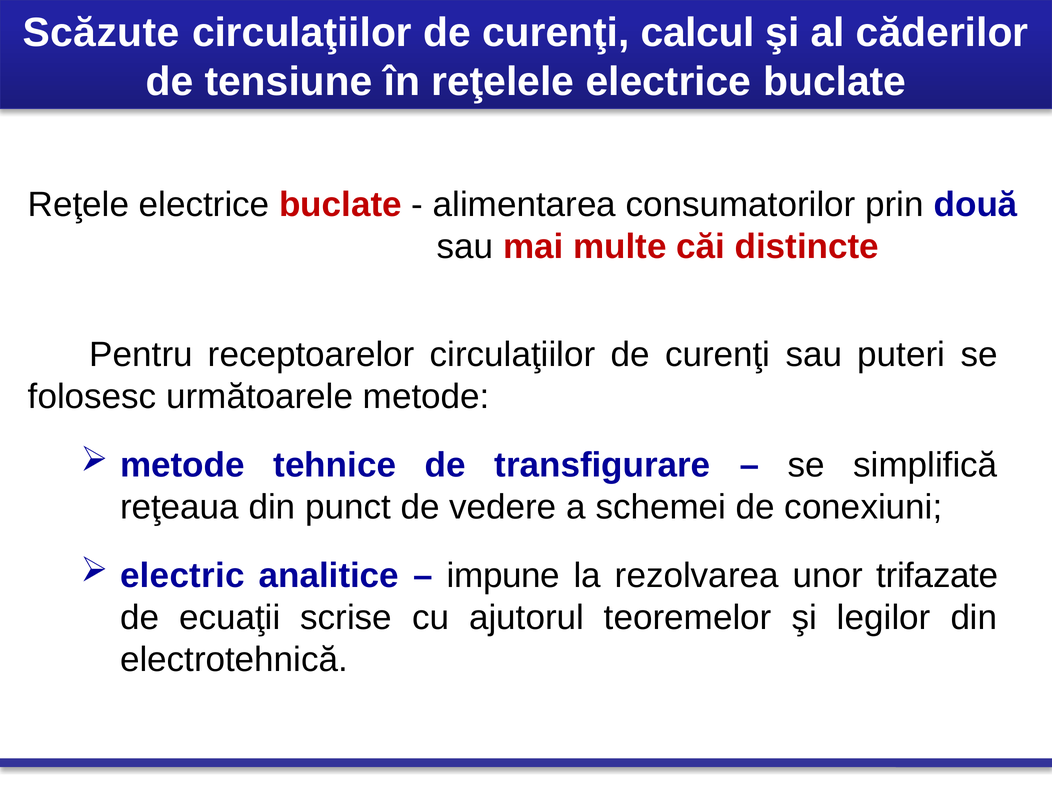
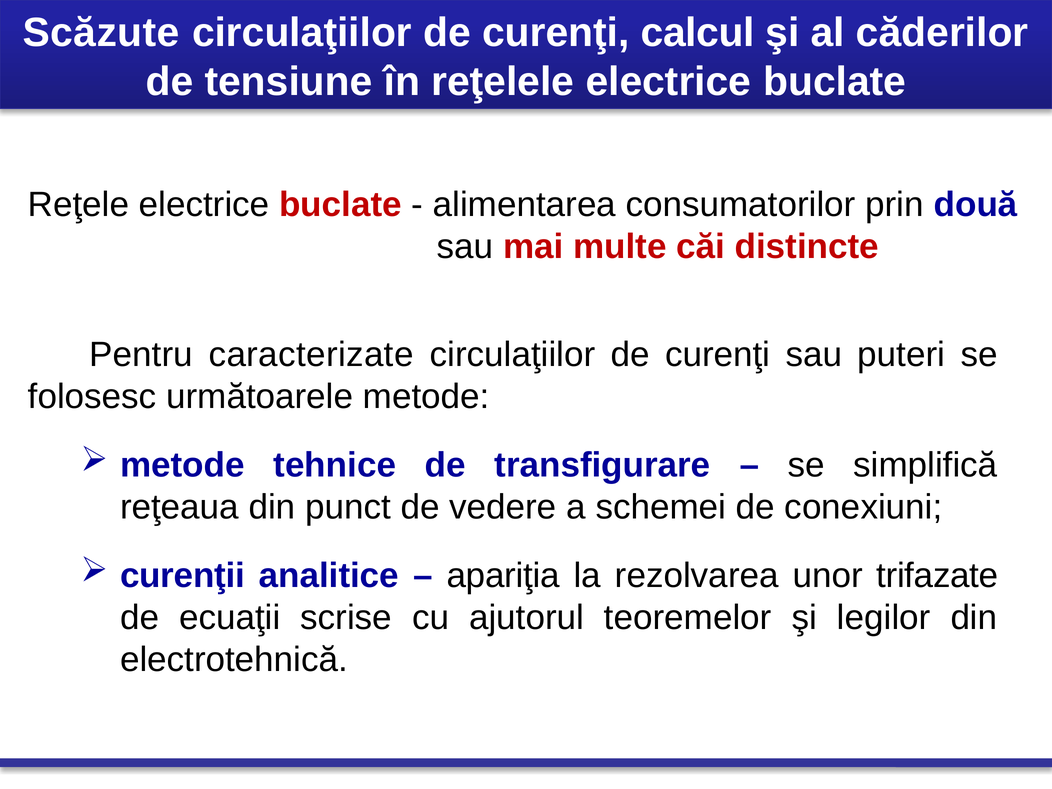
receptoarelor: receptoarelor -> caracterizate (311, 355)
electric: electric -> curenţii (183, 576)
impune: impune -> apariţia (503, 576)
